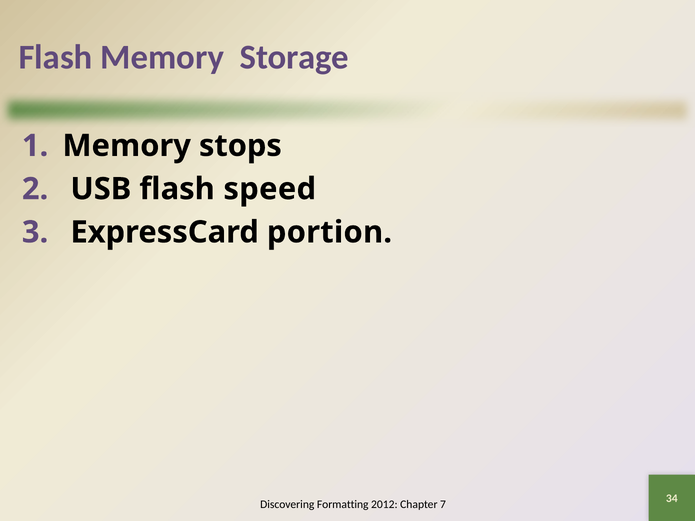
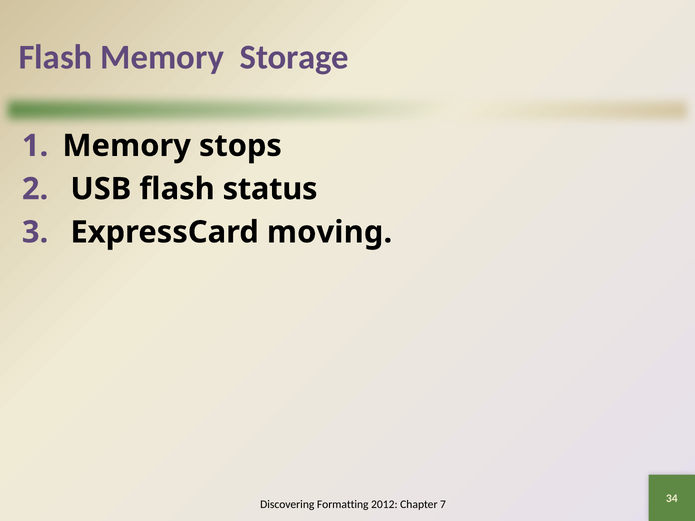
speed: speed -> status (270, 189)
portion: portion -> moving (330, 232)
